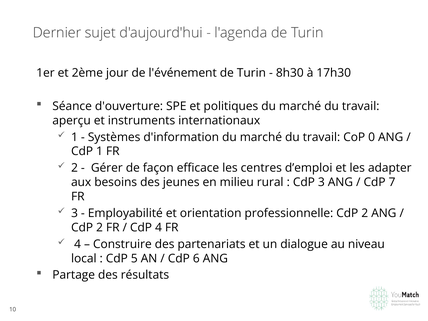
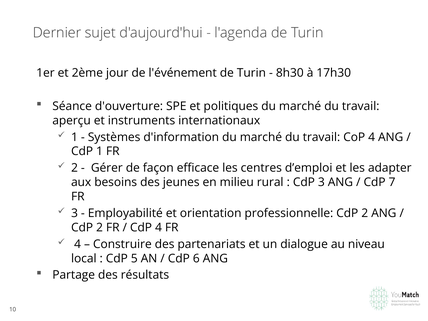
CoP 0: 0 -> 4 (372, 137)
